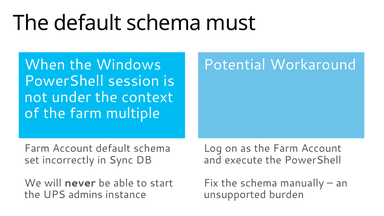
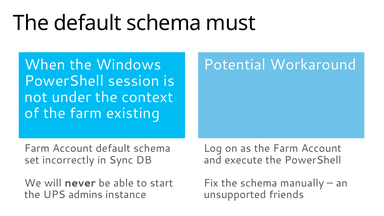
multiple: multiple -> existing (133, 113)
burden: burden -> friends (286, 195)
